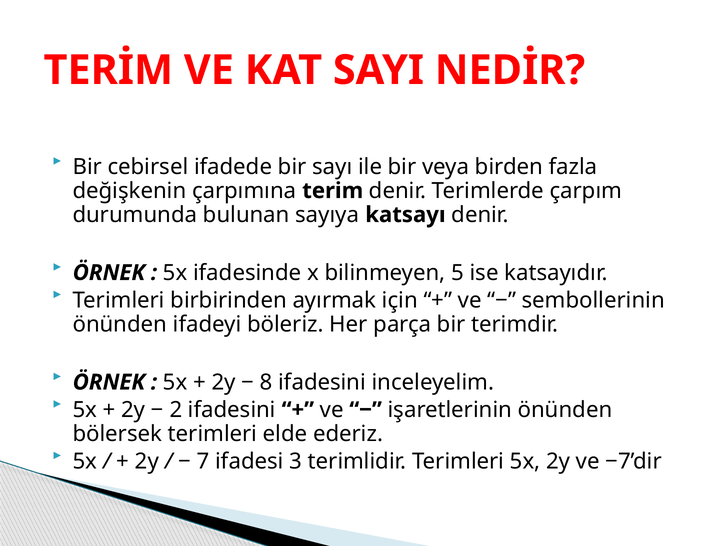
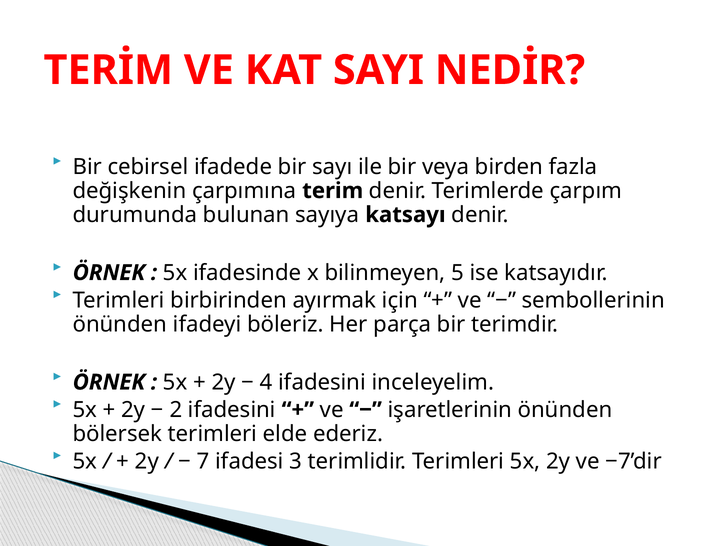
8: 8 -> 4 (266, 382)
